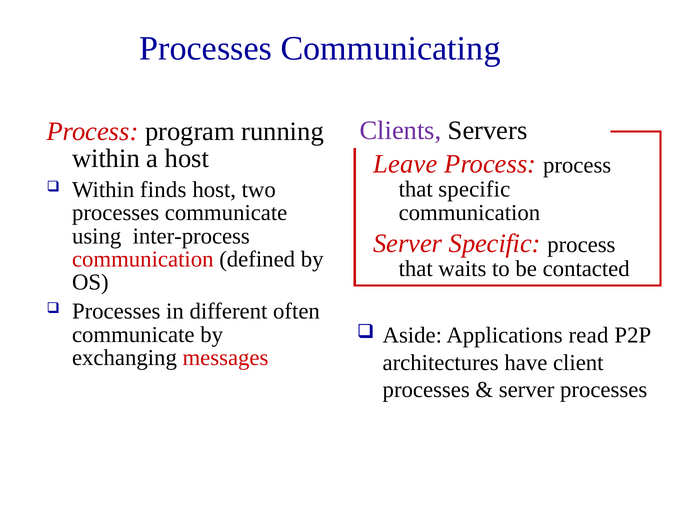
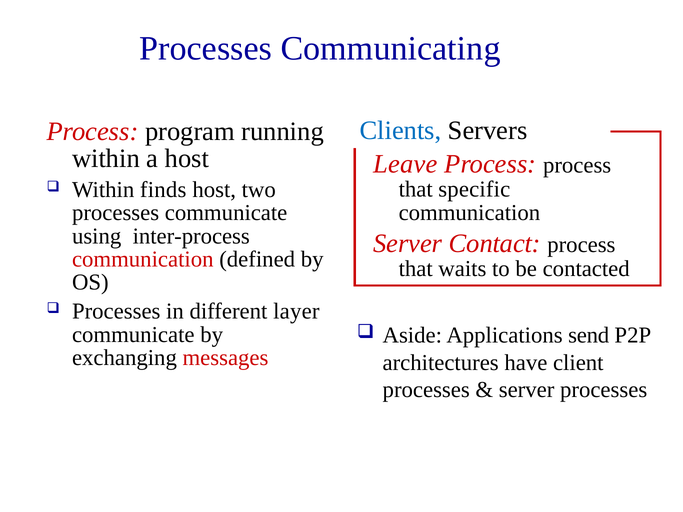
Clients colour: purple -> blue (401, 131)
Server Specific: Specific -> Contact (495, 243)
often: often -> layer (296, 312)
read: read -> send (589, 335)
